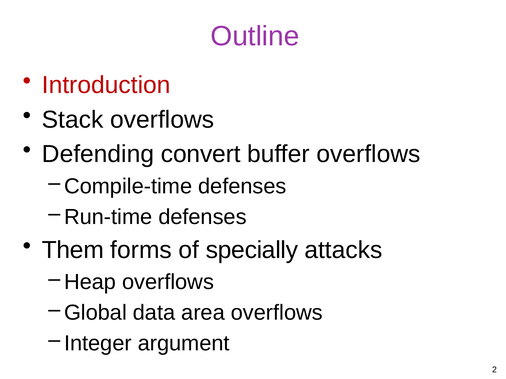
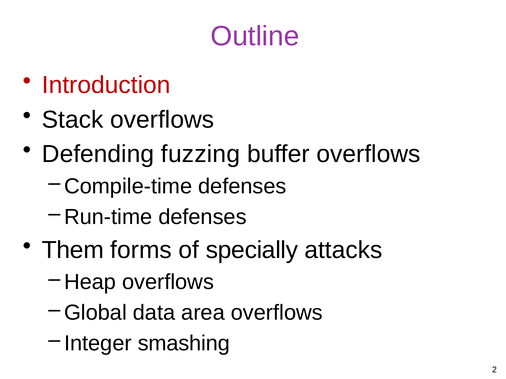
convert: convert -> fuzzing (201, 154)
argument: argument -> smashing (184, 344)
